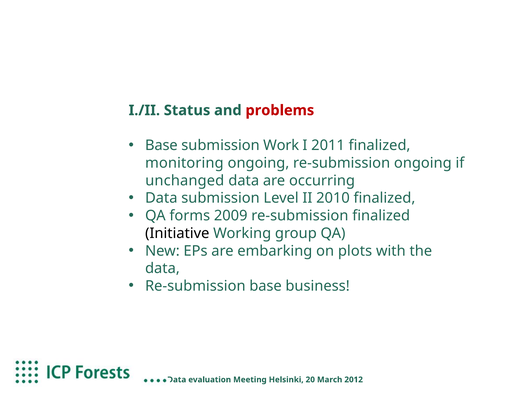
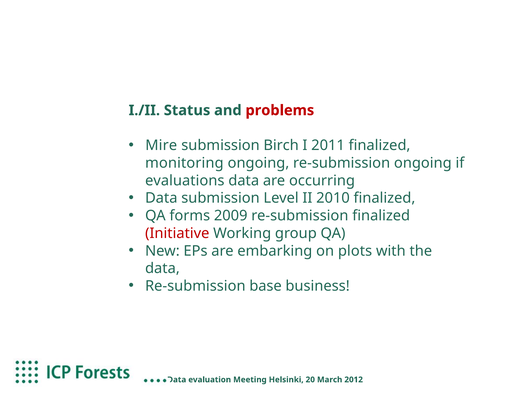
Base: Base -> Mire (161, 146)
Work: Work -> Birch (281, 146)
unchanged: unchanged -> evaluations (185, 181)
Initiative colour: black -> red (177, 233)
